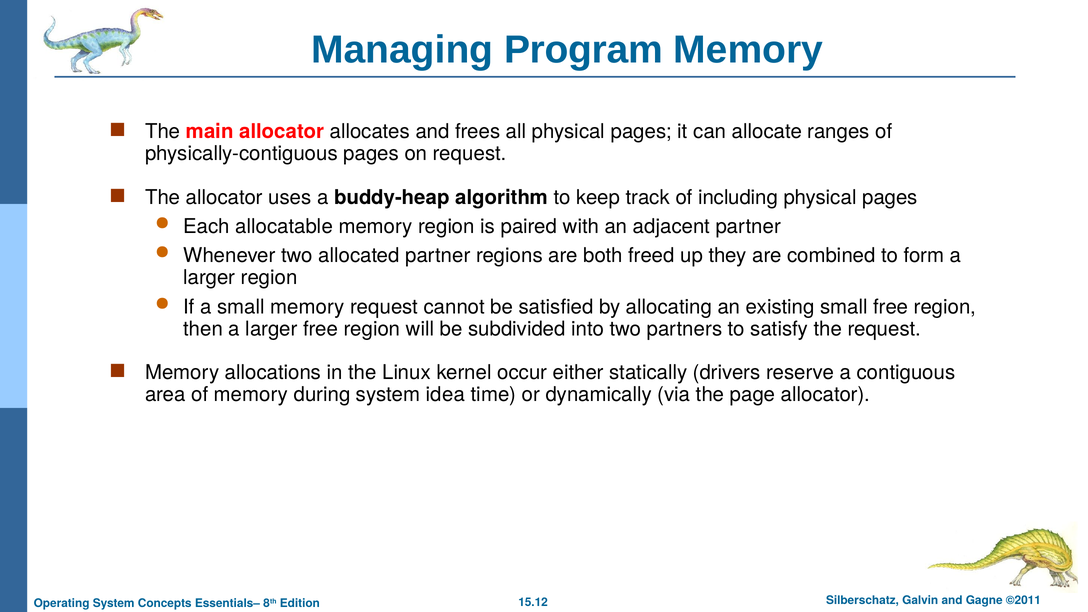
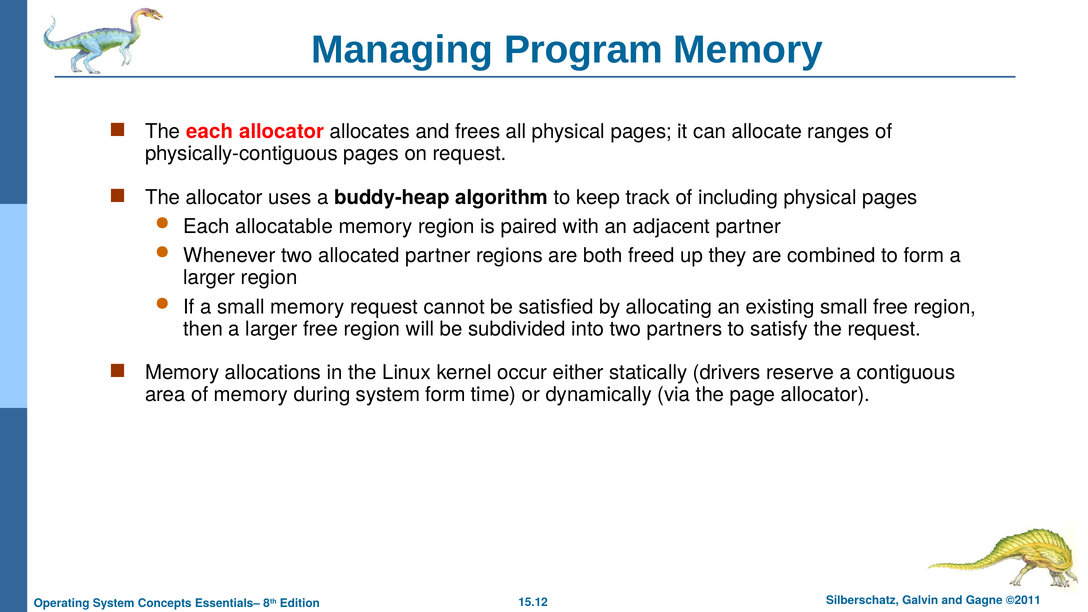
The main: main -> each (210, 131)
system idea: idea -> form (446, 395)
